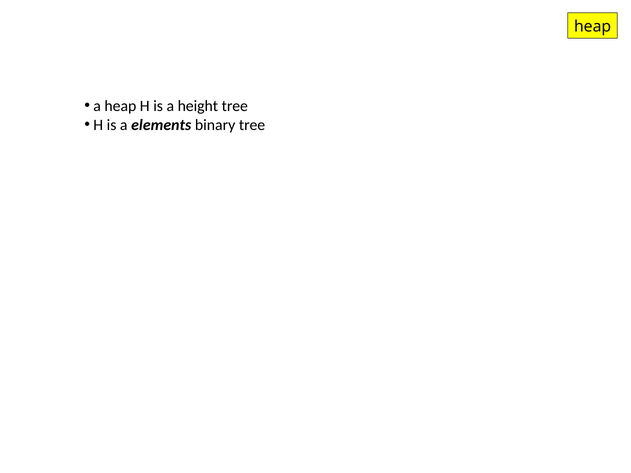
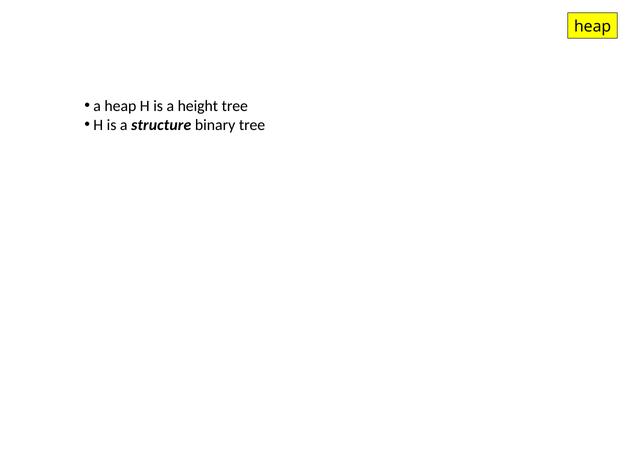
elements: elements -> structure (161, 125)
